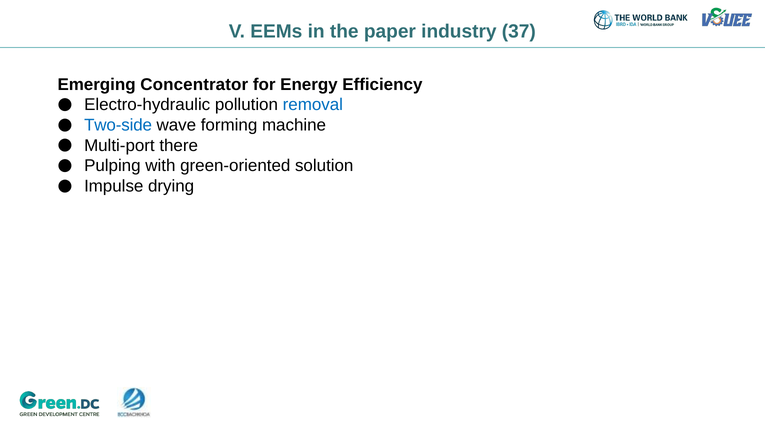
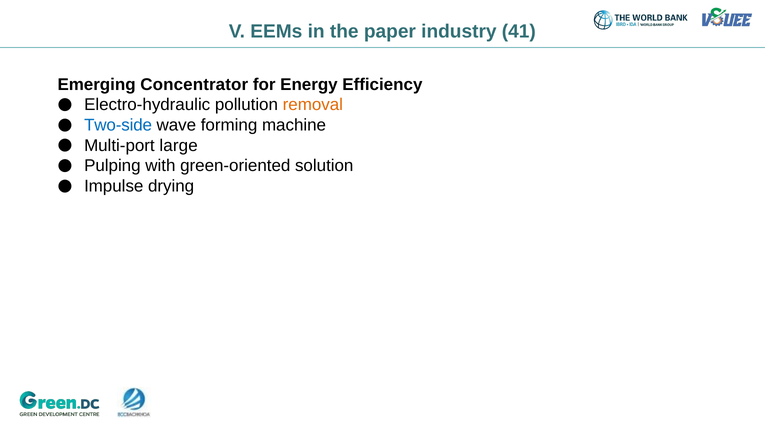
37: 37 -> 41 (519, 32)
removal colour: blue -> orange (313, 105)
there: there -> large (179, 146)
